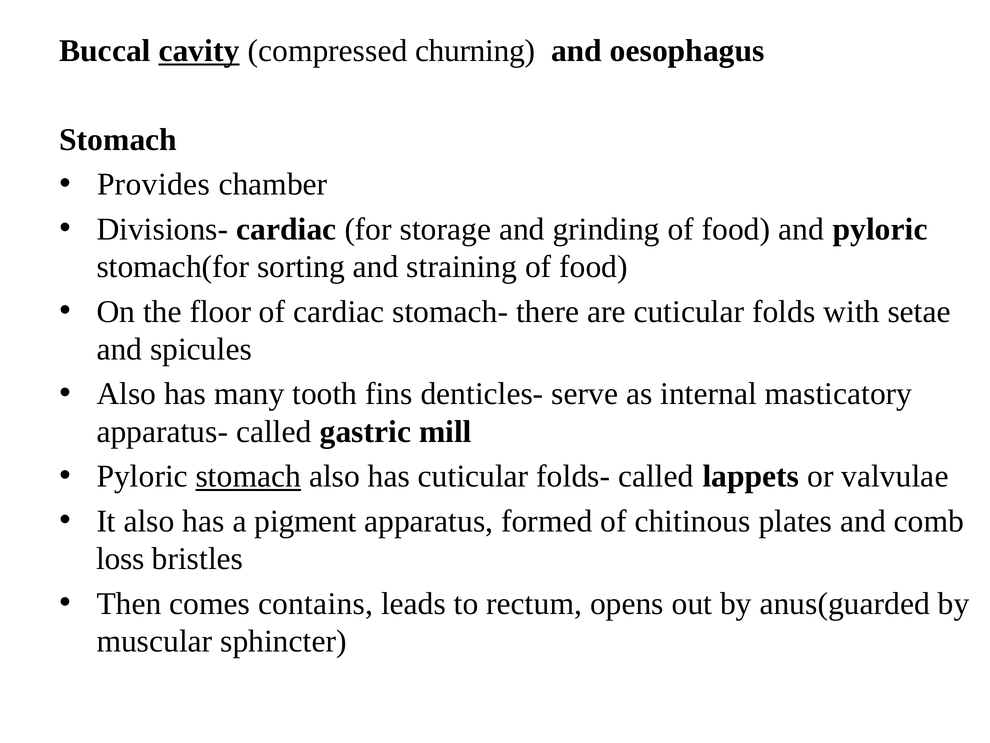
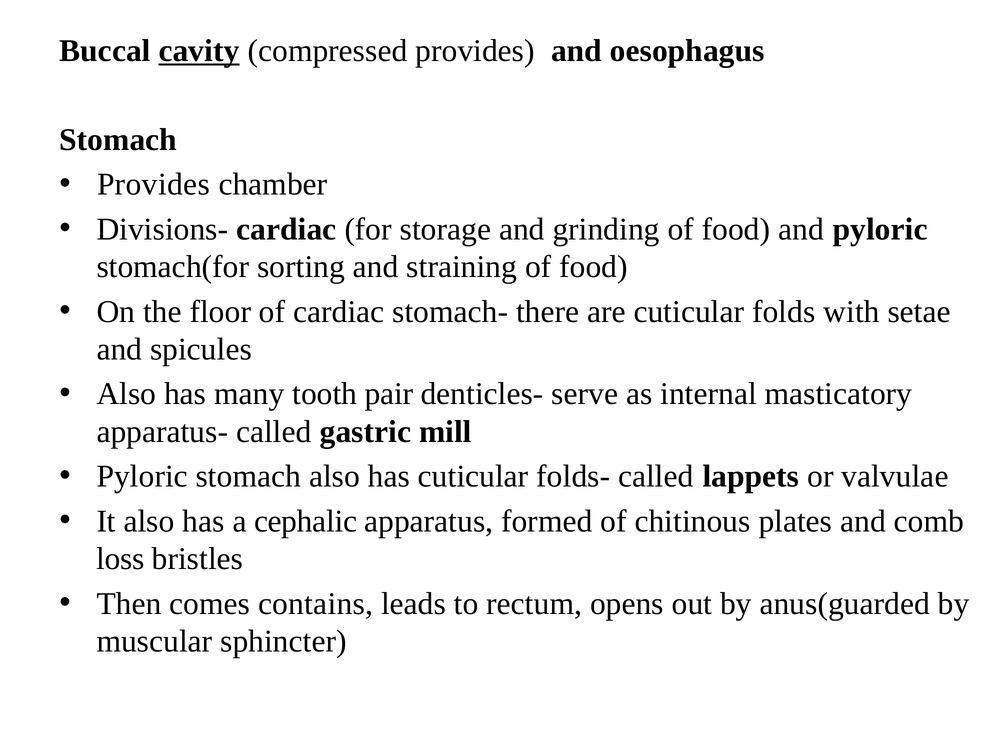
compressed churning: churning -> provides (475, 51)
fins: fins -> pair (389, 394)
stomach underline: present -> none (248, 476)
pigment: pigment -> cephalic (306, 521)
